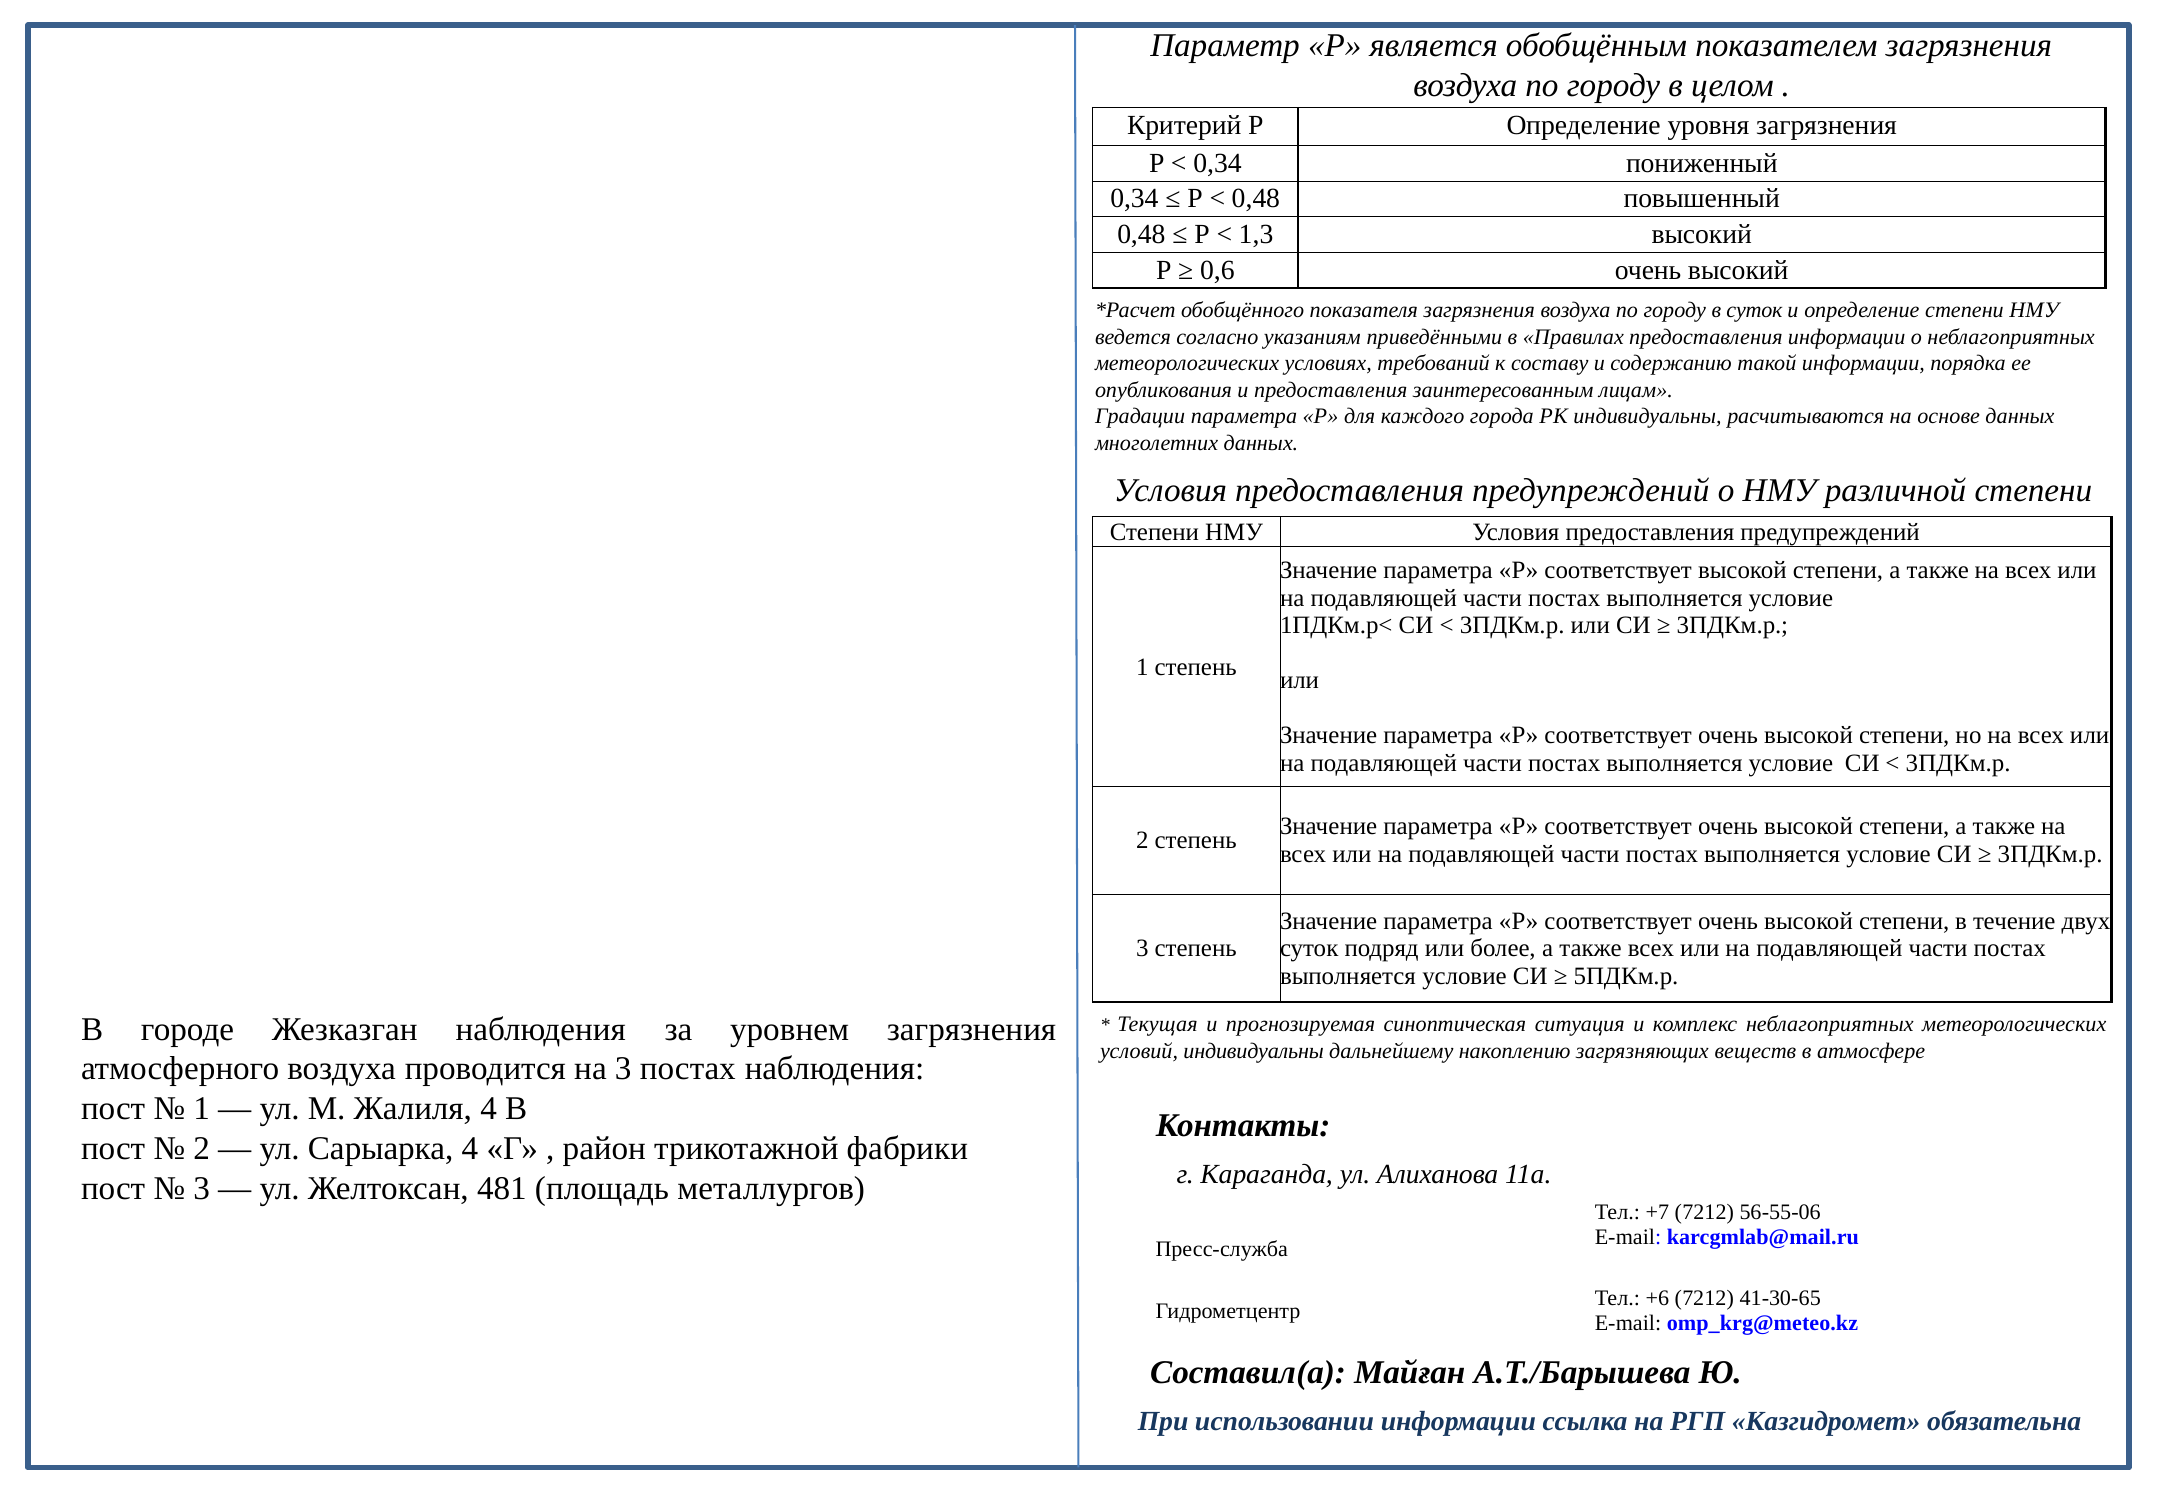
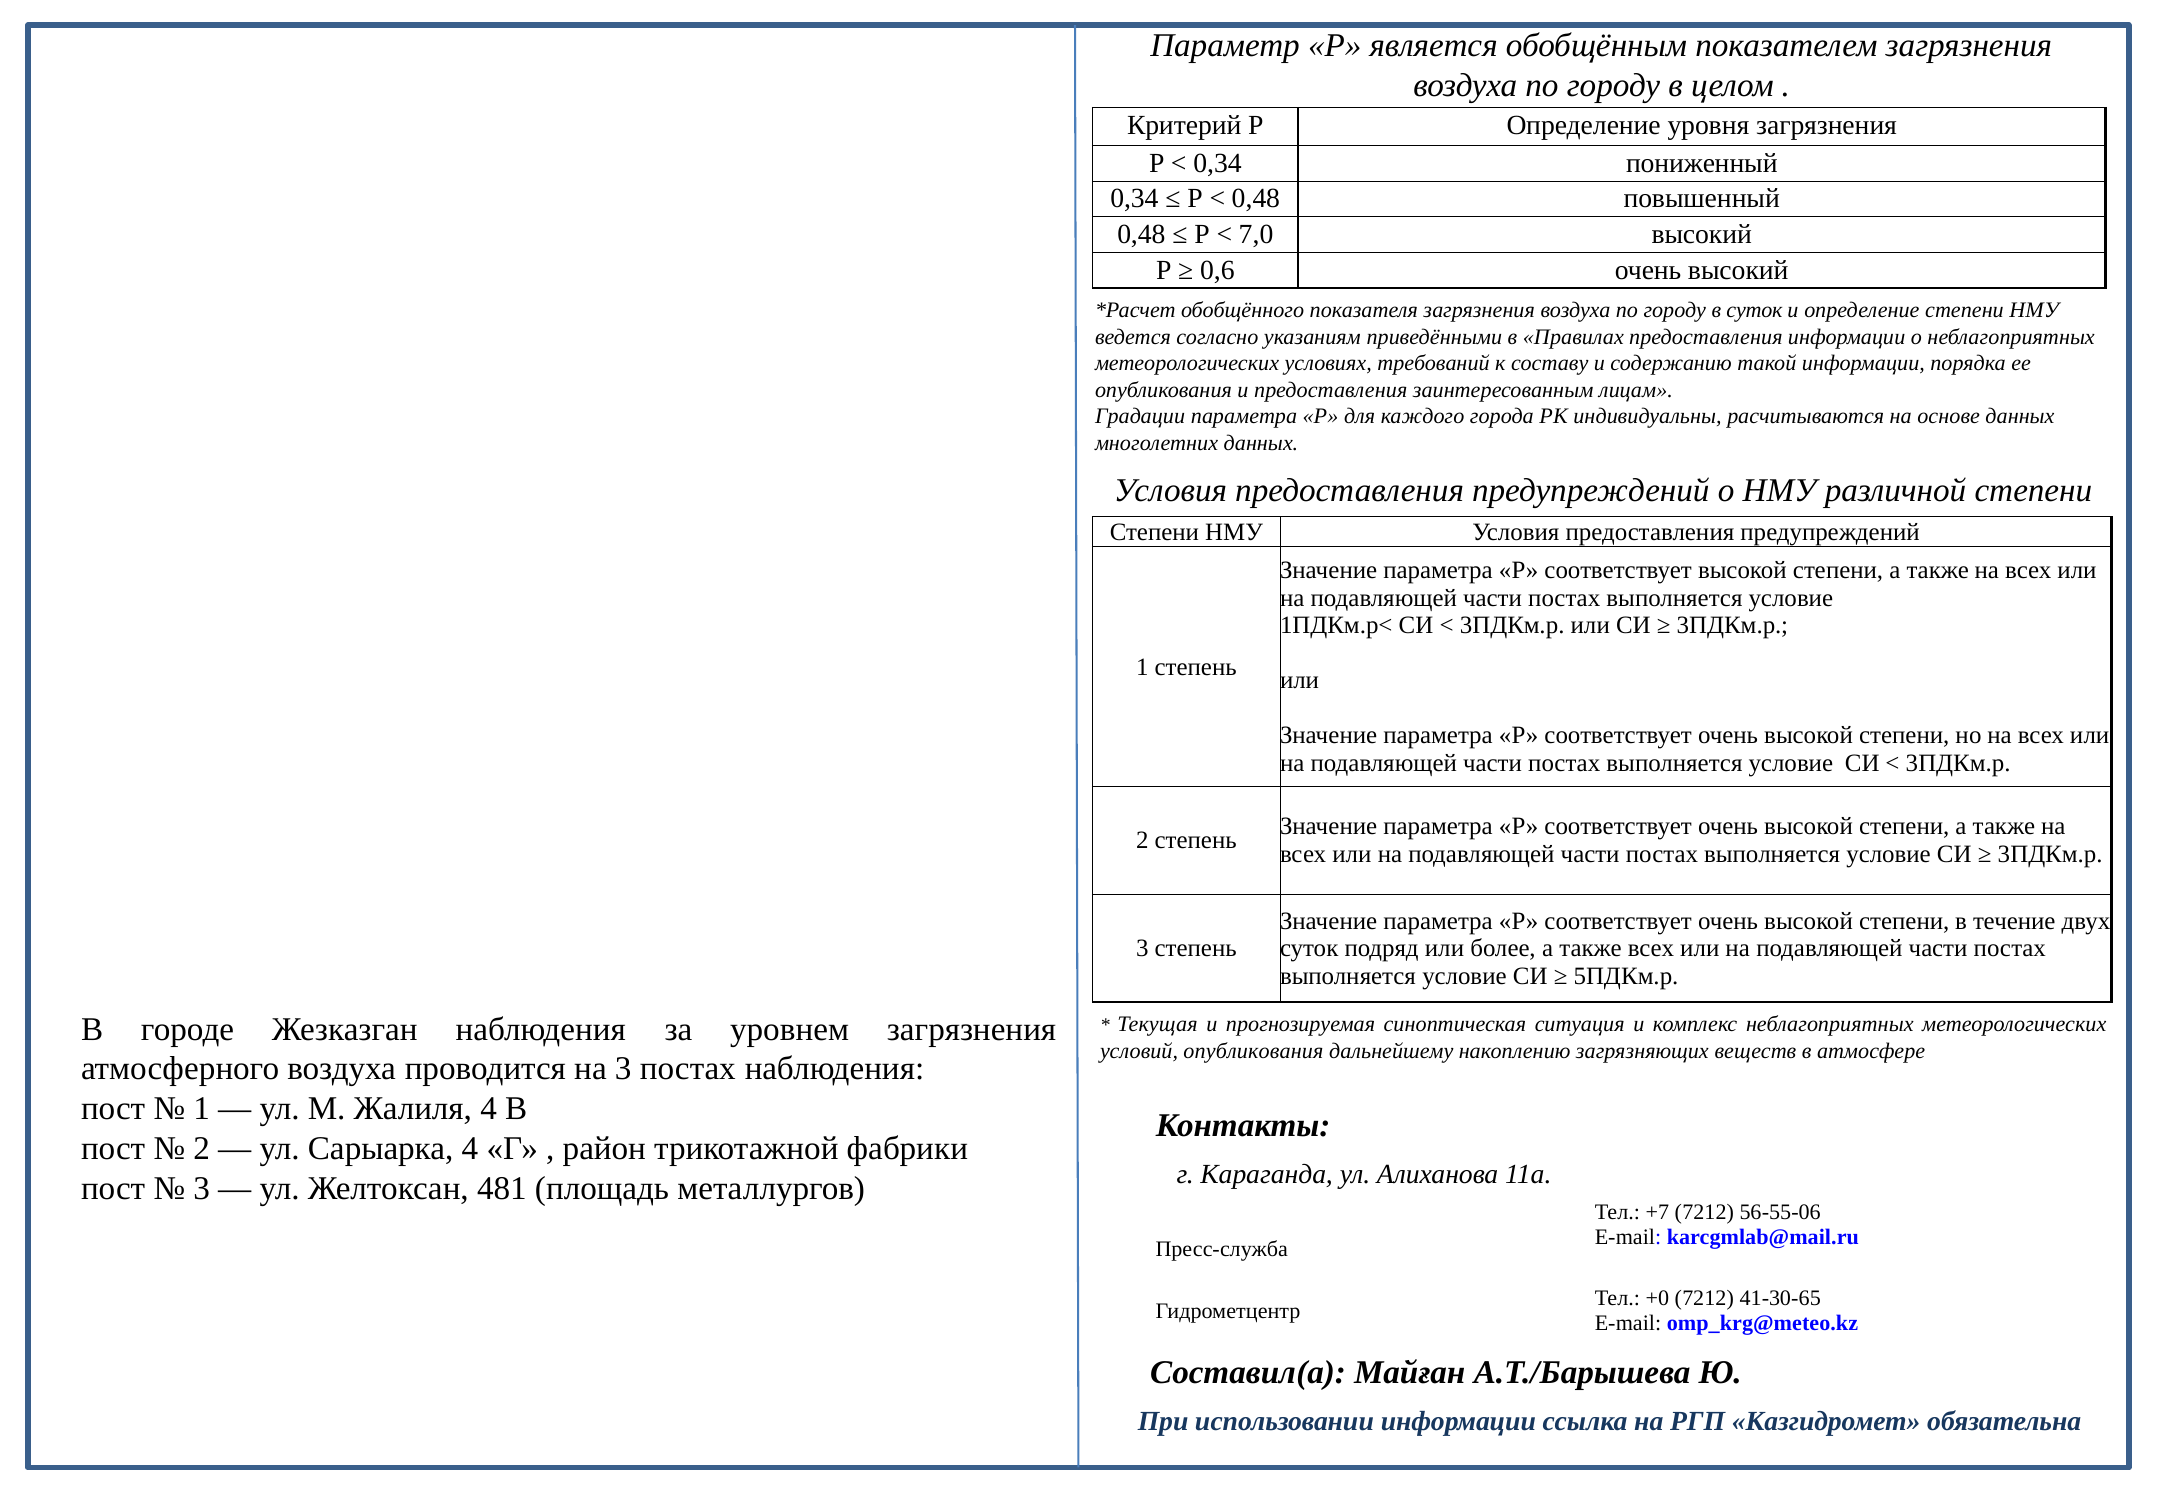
1,3: 1,3 -> 7,0 (1256, 234)
условий индивидуальны: индивидуальны -> опубликования (1253, 1051)
+6: +6 -> +0 (1657, 1299)
